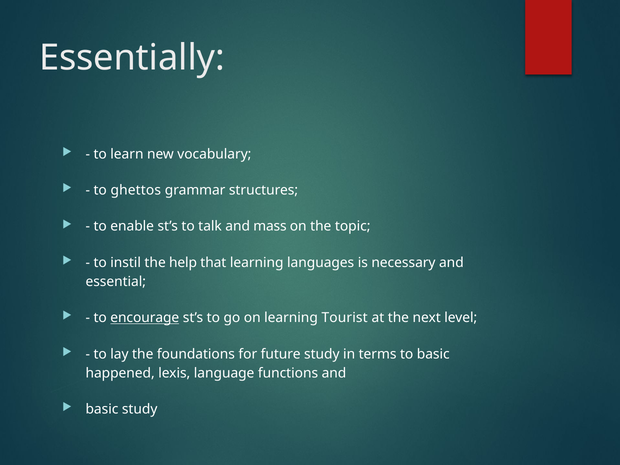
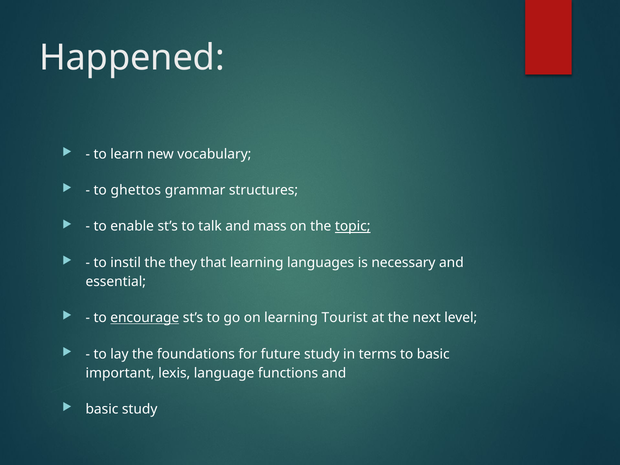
Essentially: Essentially -> Happened (132, 58)
topic underline: none -> present (353, 226)
help: help -> they (183, 263)
happened: happened -> important (120, 373)
